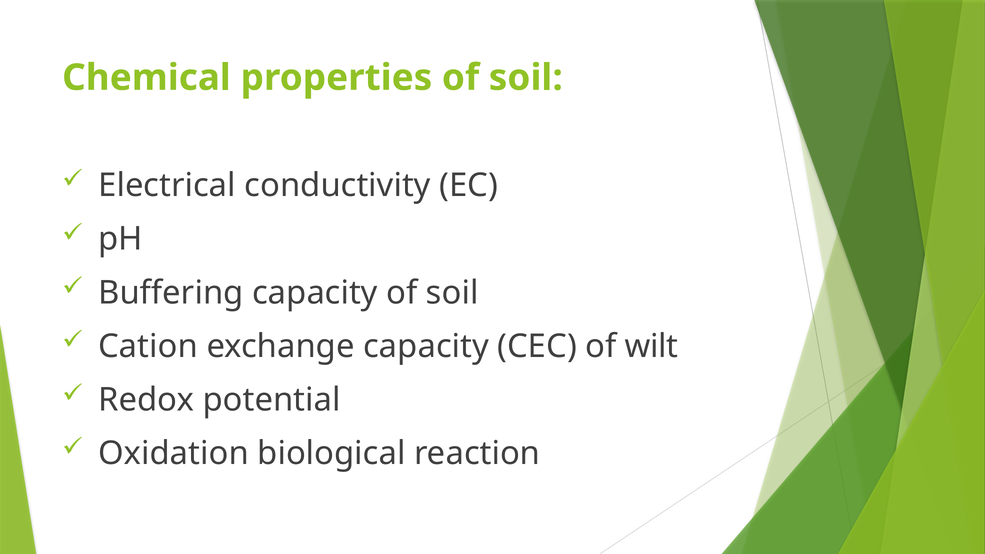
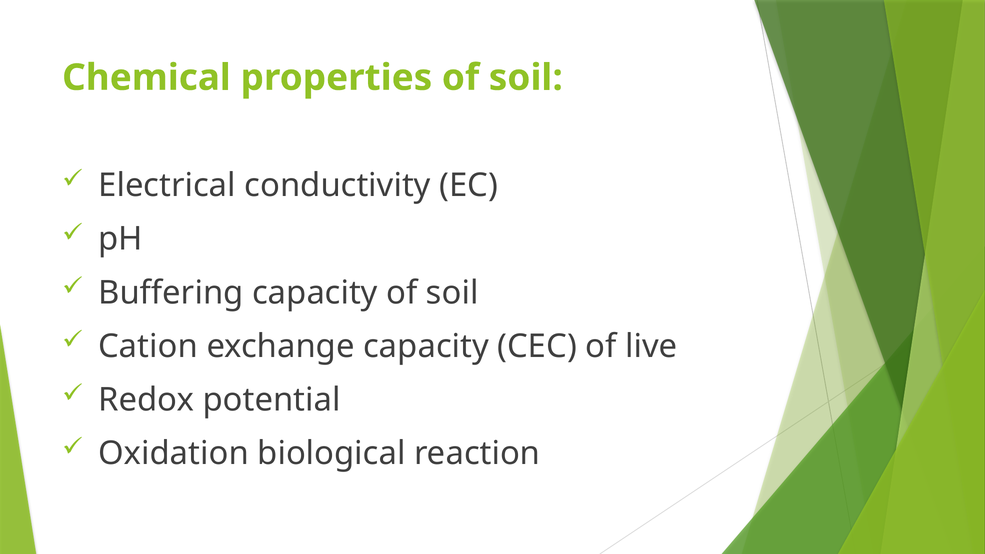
wilt: wilt -> live (651, 346)
